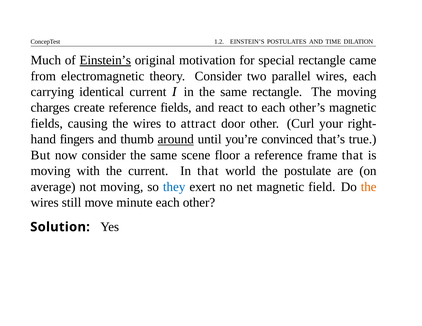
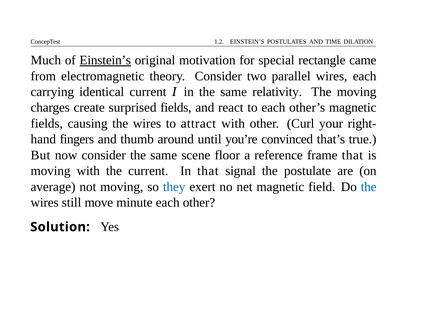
same rectangle: rectangle -> relativity (277, 92)
create reference: reference -> surprised (133, 108)
attract door: door -> with (233, 124)
around underline: present -> none (176, 139)
world: world -> signal (241, 171)
the colour: orange -> blue (369, 187)
